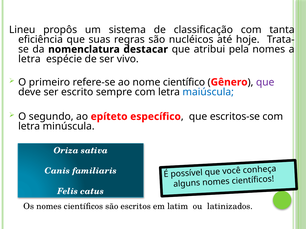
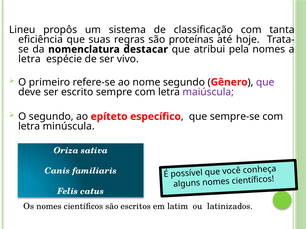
nucléicos: nucléicos -> proteínas (191, 40)
nome científico: científico -> segundo (184, 82)
maiúscula colour: blue -> purple (208, 92)
escritos-se: escritos-se -> sempre-se (235, 117)
